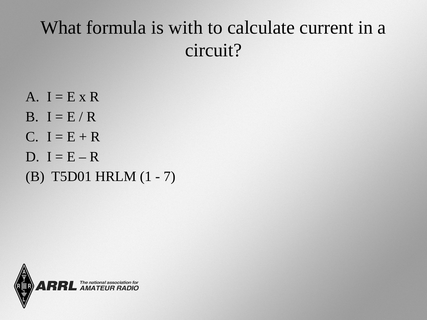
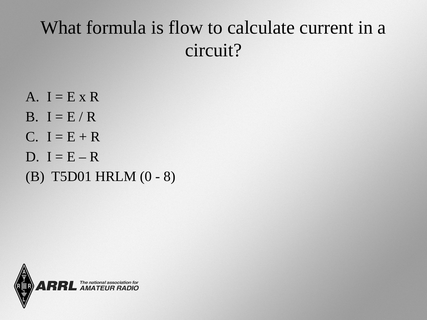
with: with -> flow (186, 28)
1: 1 -> 0 (146, 177)
7: 7 -> 8 (169, 177)
